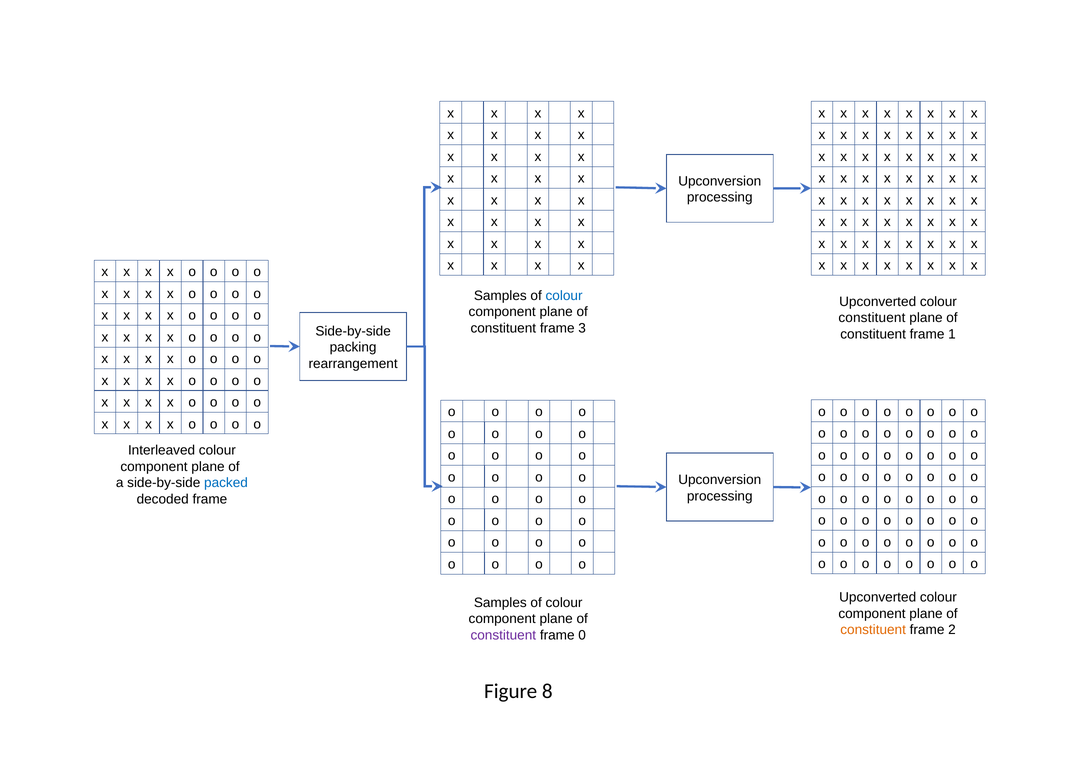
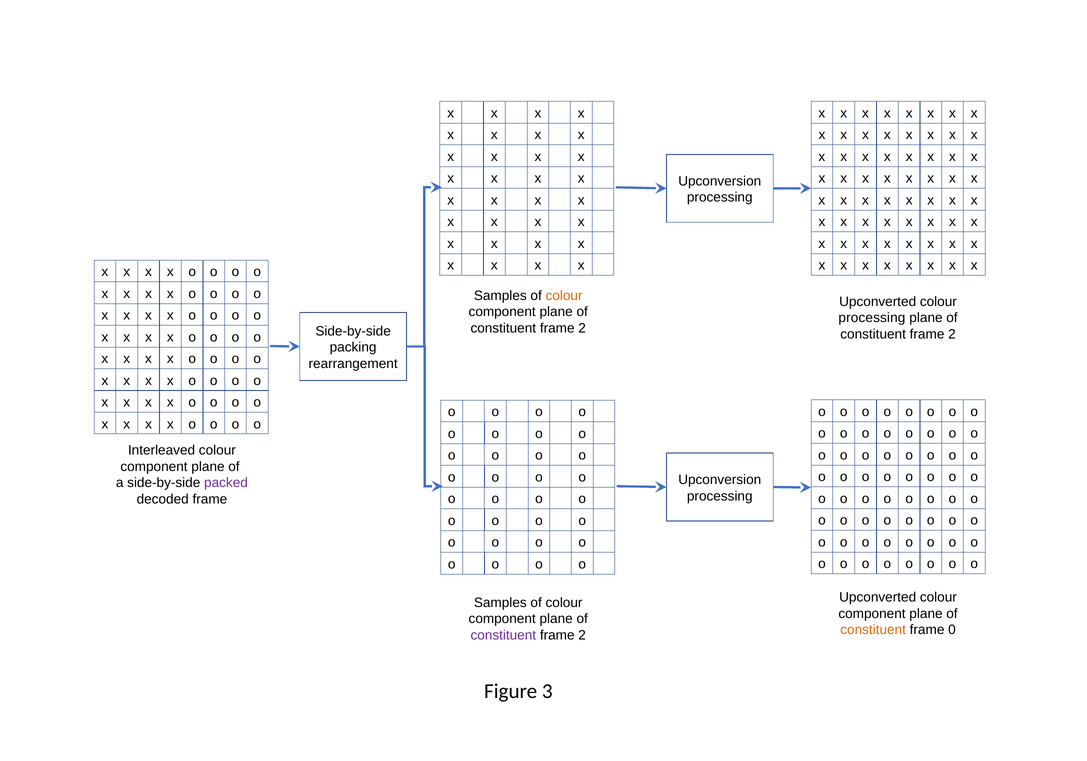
colour colour: blue -> orange (564, 296)
constituent: constituent -> processing (872, 318)
3: 3 -> 2 (582, 328)
1: 1 -> 2 (952, 334)
packed colour: blue -> purple (226, 483)
2: 2 -> 0 (952, 630)
0: 0 -> 2 (582, 635)
8: 8 -> 3 (547, 691)
